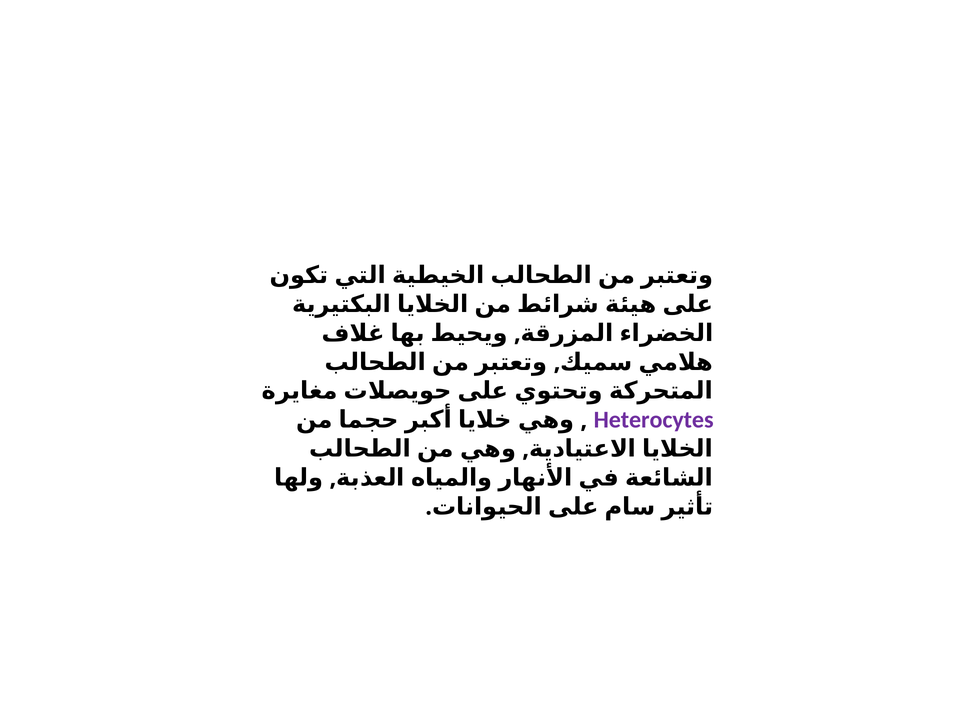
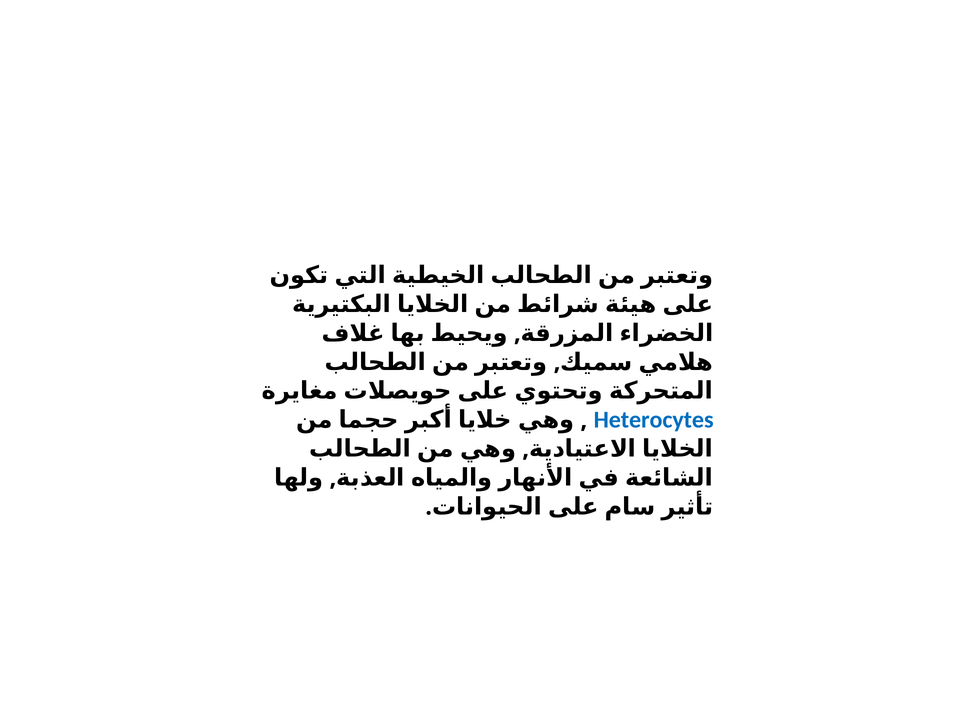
Heterocytes colour: purple -> blue (654, 420)
